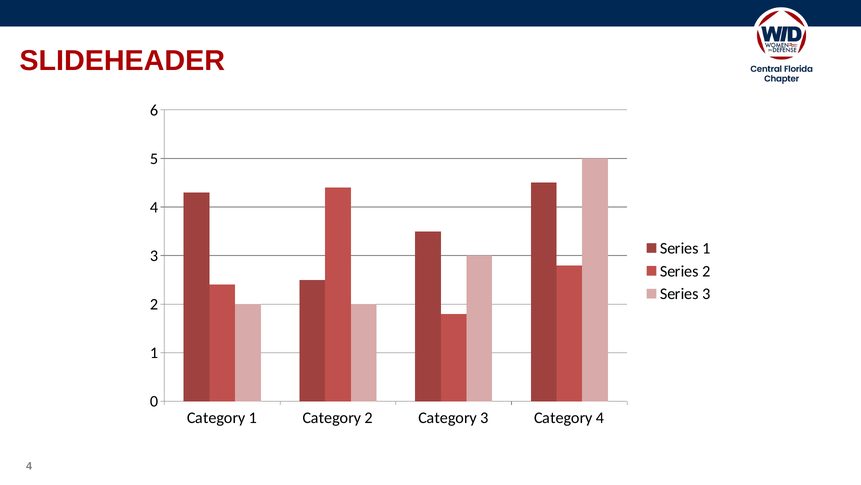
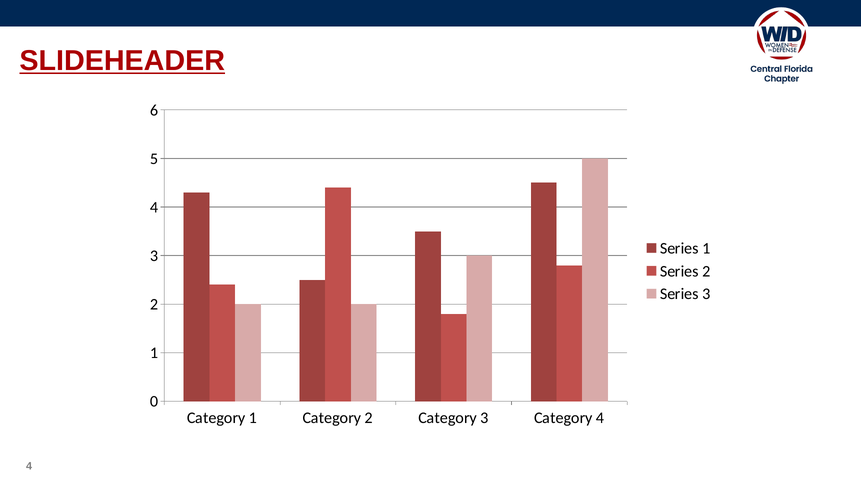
SLIDEHEADER underline: none -> present (122, 61)
